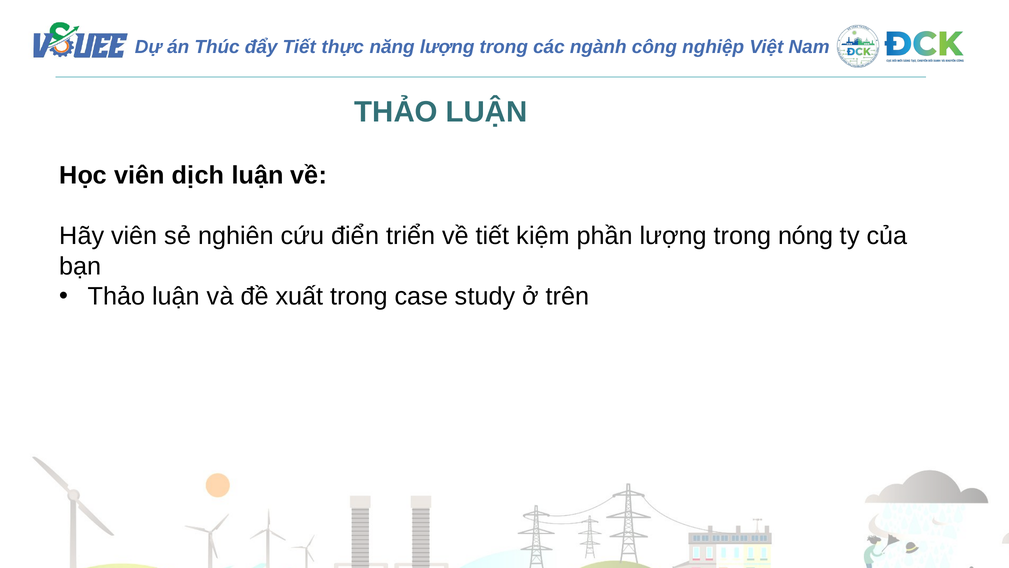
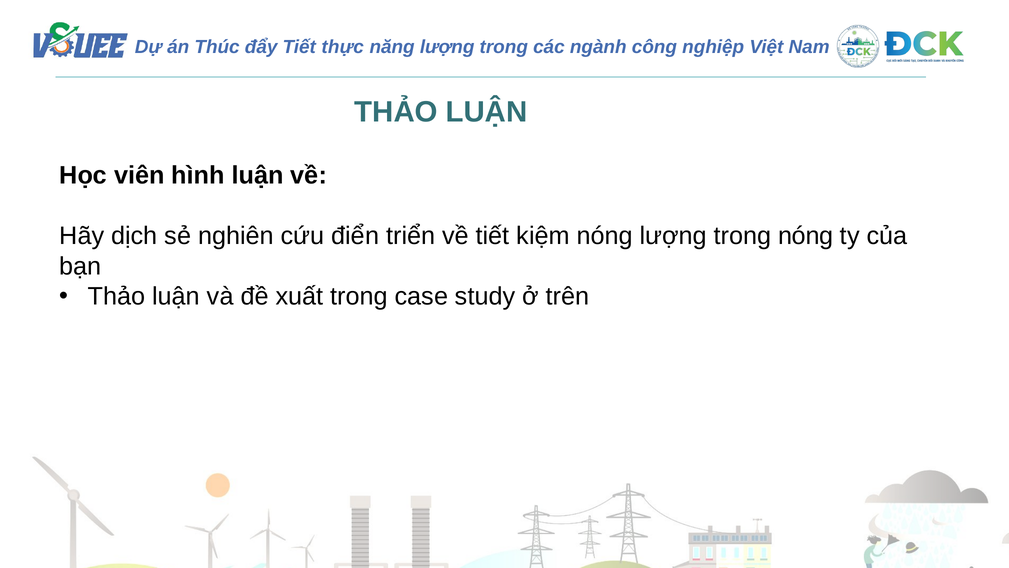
dịch: dịch -> hình (198, 175)
Hãy viên: viên -> dịch (134, 236)
kiệm phần: phần -> nóng (605, 236)
